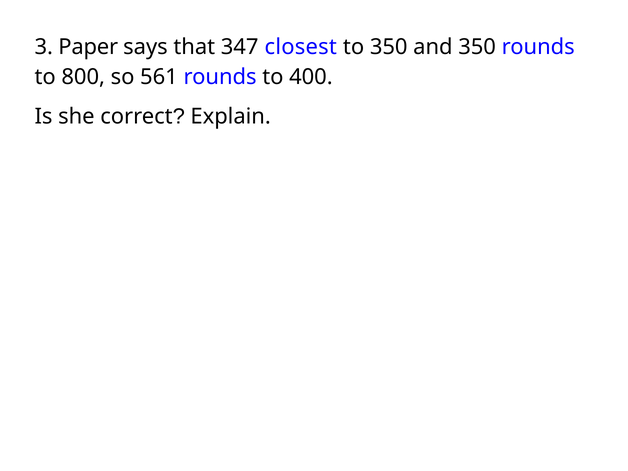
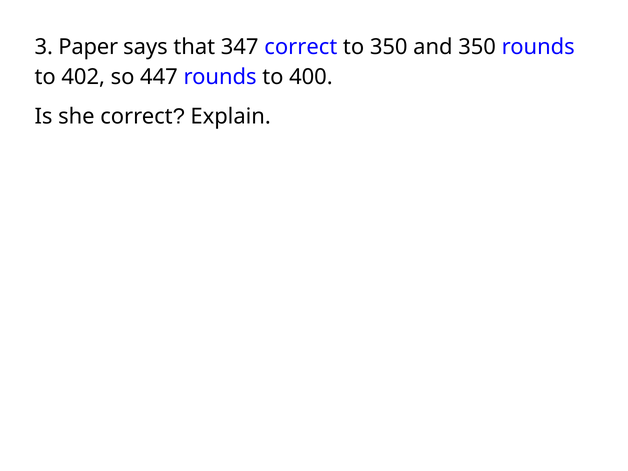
347 closest: closest -> correct (301, 47)
800: 800 -> 402 (83, 77)
561: 561 -> 447 (159, 77)
